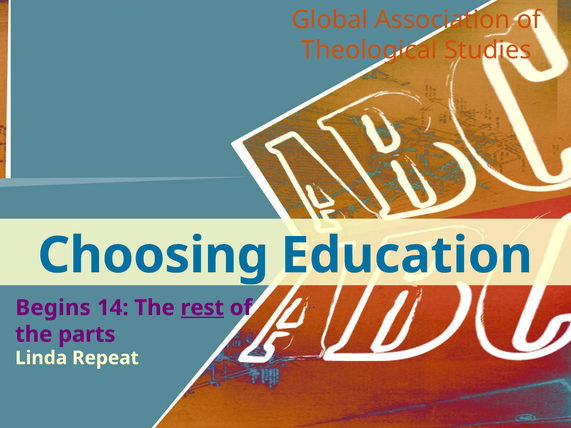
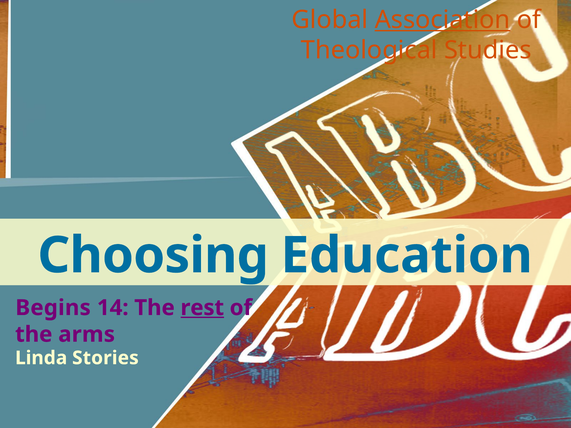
Association underline: none -> present (443, 20)
parts: parts -> arms (87, 335)
Repeat: Repeat -> Stories (105, 358)
